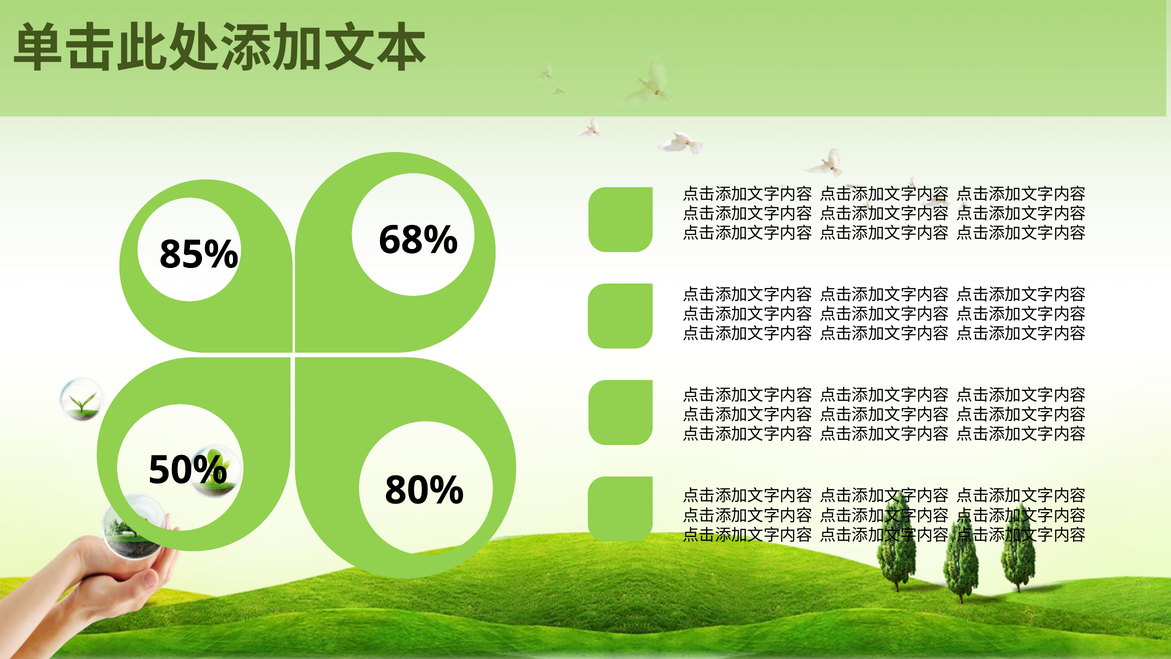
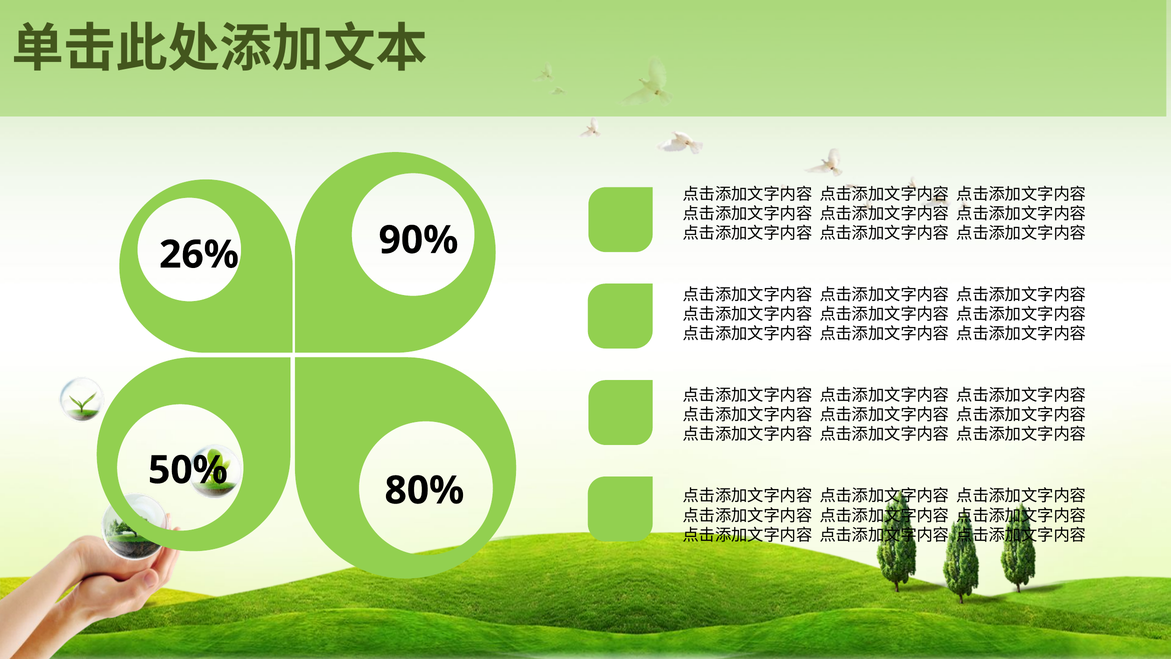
68%: 68% -> 90% (418, 240)
85%: 85% -> 26% (199, 255)
